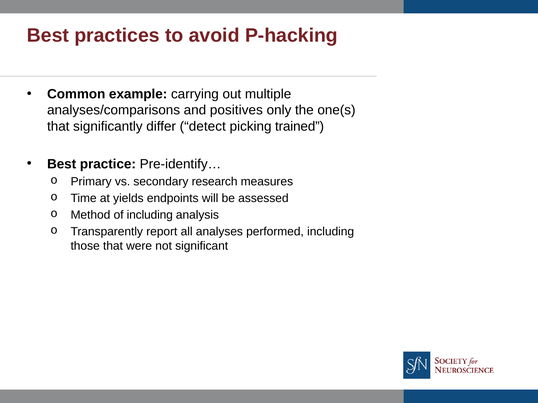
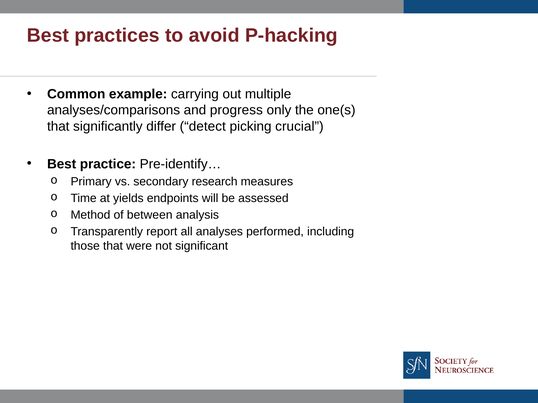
positives: positives -> progress (236, 110)
trained: trained -> crucial (299, 126)
of including: including -> between (150, 215)
